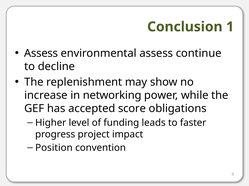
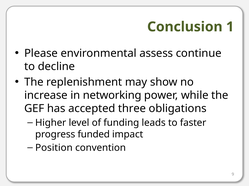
Assess: Assess -> Please (41, 54)
score: score -> three (132, 109)
project: project -> funded (94, 135)
